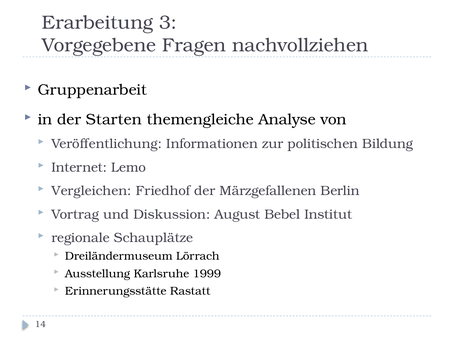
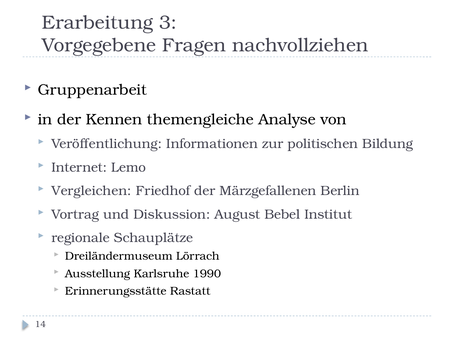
Starten: Starten -> Kennen (114, 119)
1999: 1999 -> 1990 (207, 273)
